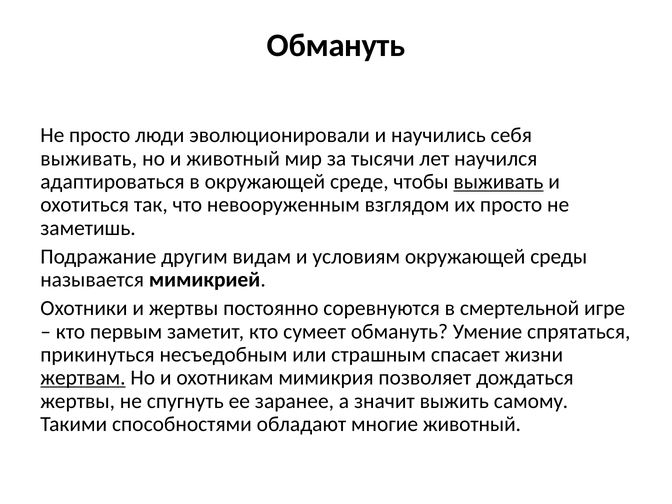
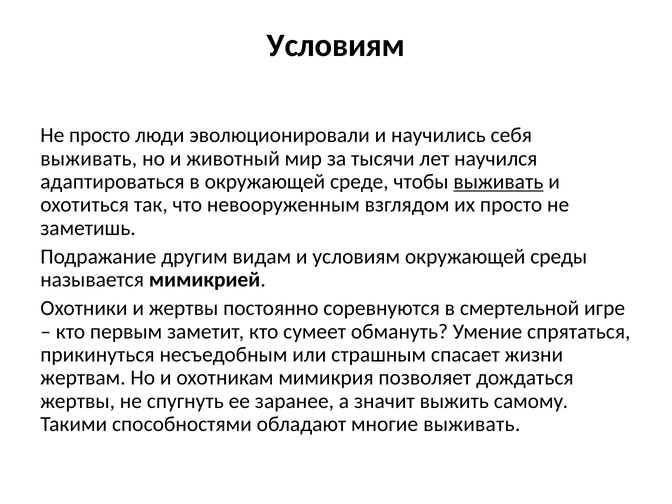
Обмануть: Обмануть -> Условиям (336, 45)
жертвам underline: present -> none (83, 378)
многие животный: животный -> выживать (472, 424)
